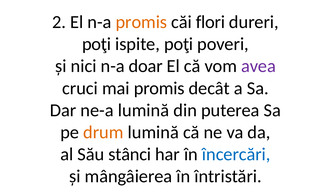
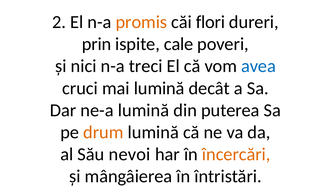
poţi: poţi -> prin (97, 44)
ispite poţi: poţi -> cale (179, 44)
doar: doar -> treci (146, 66)
avea colour: purple -> blue (258, 66)
mai promis: promis -> lumină (159, 88)
stânci: stânci -> nevoi (130, 155)
încercări colour: blue -> orange (236, 155)
